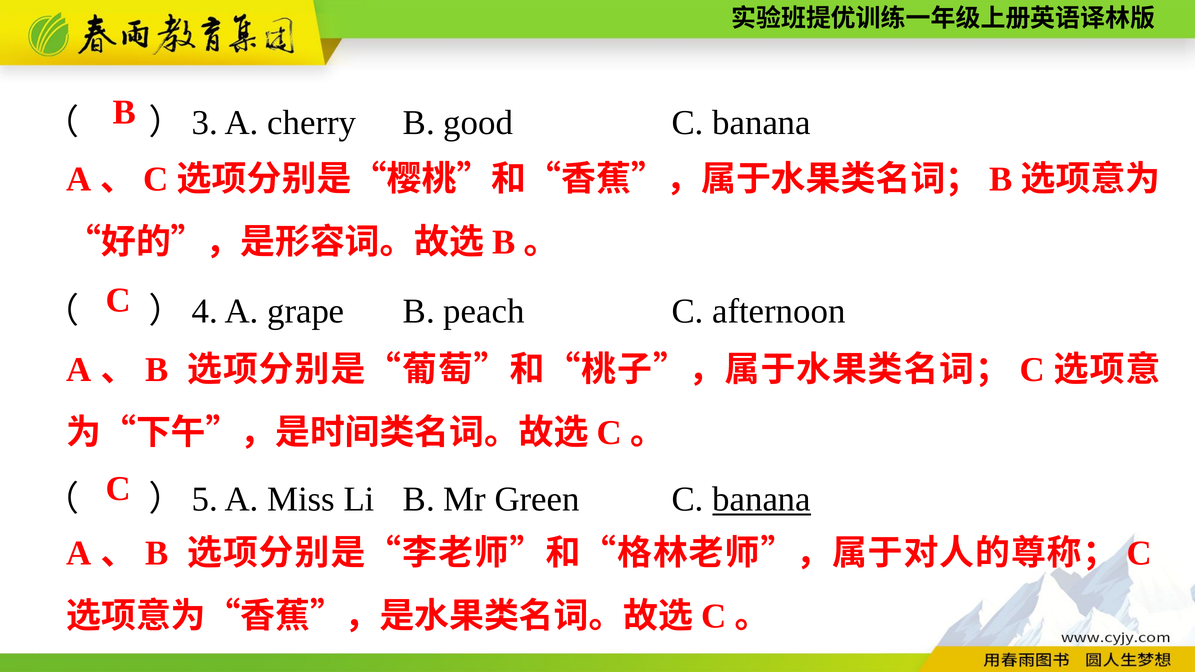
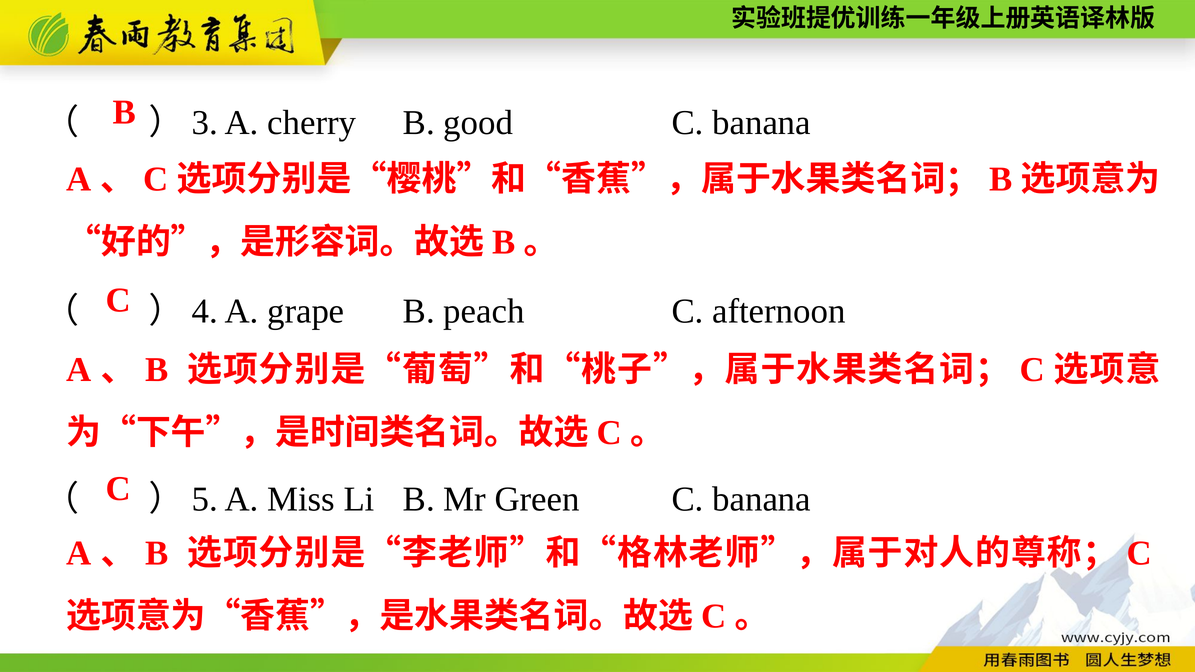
banana underline: present -> none (762, 500)
